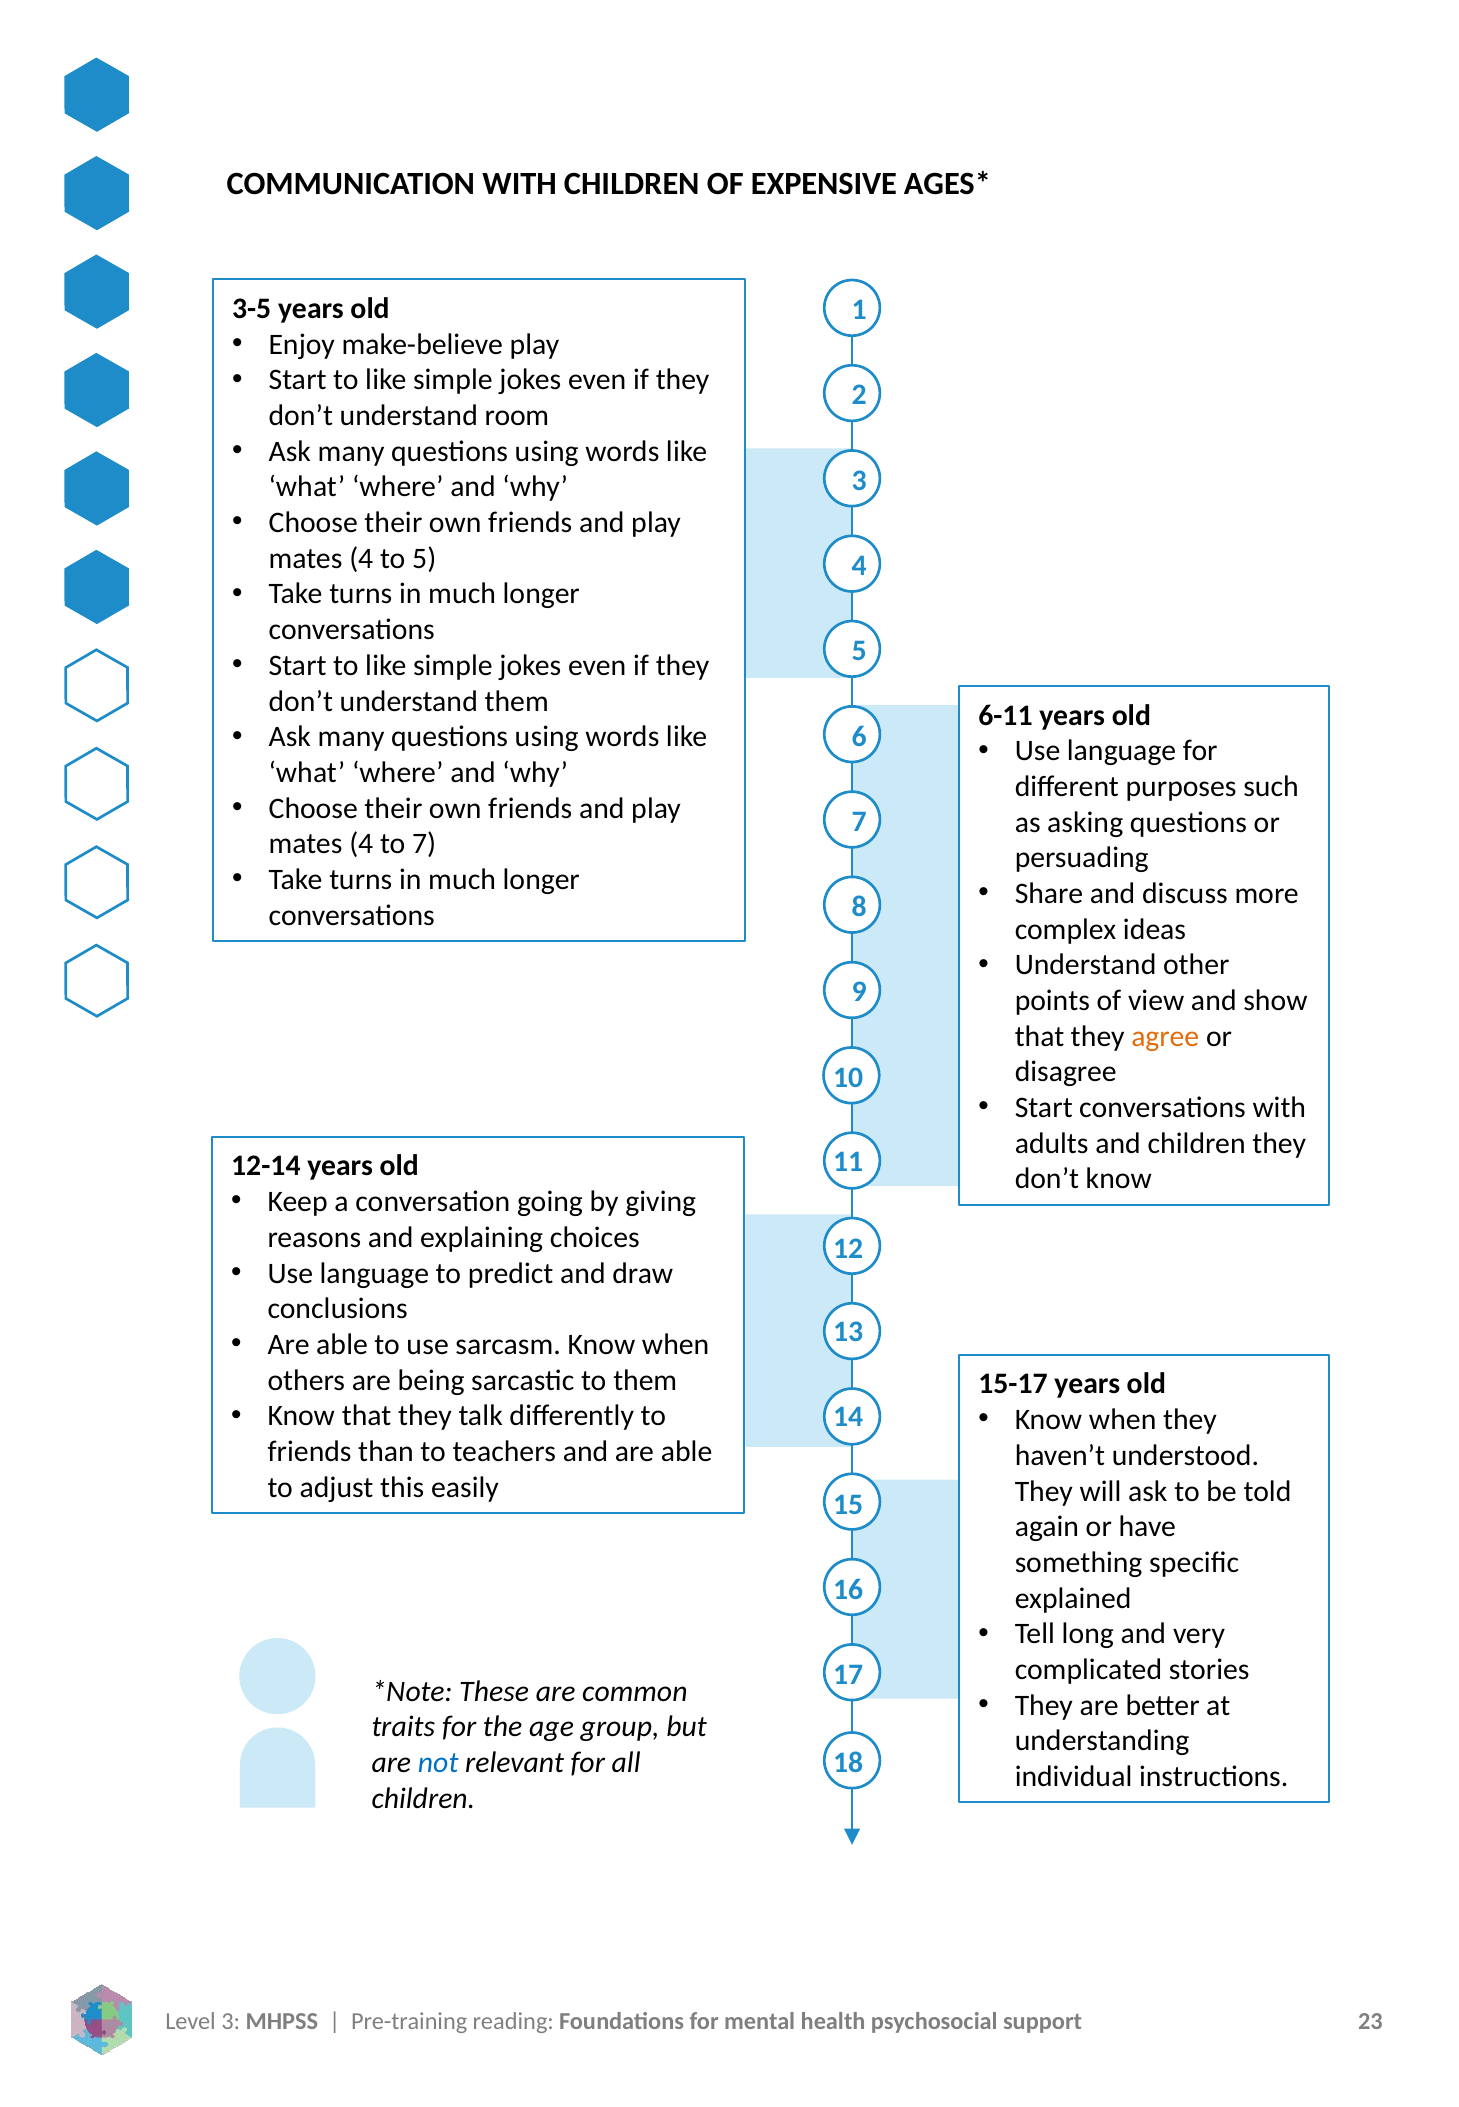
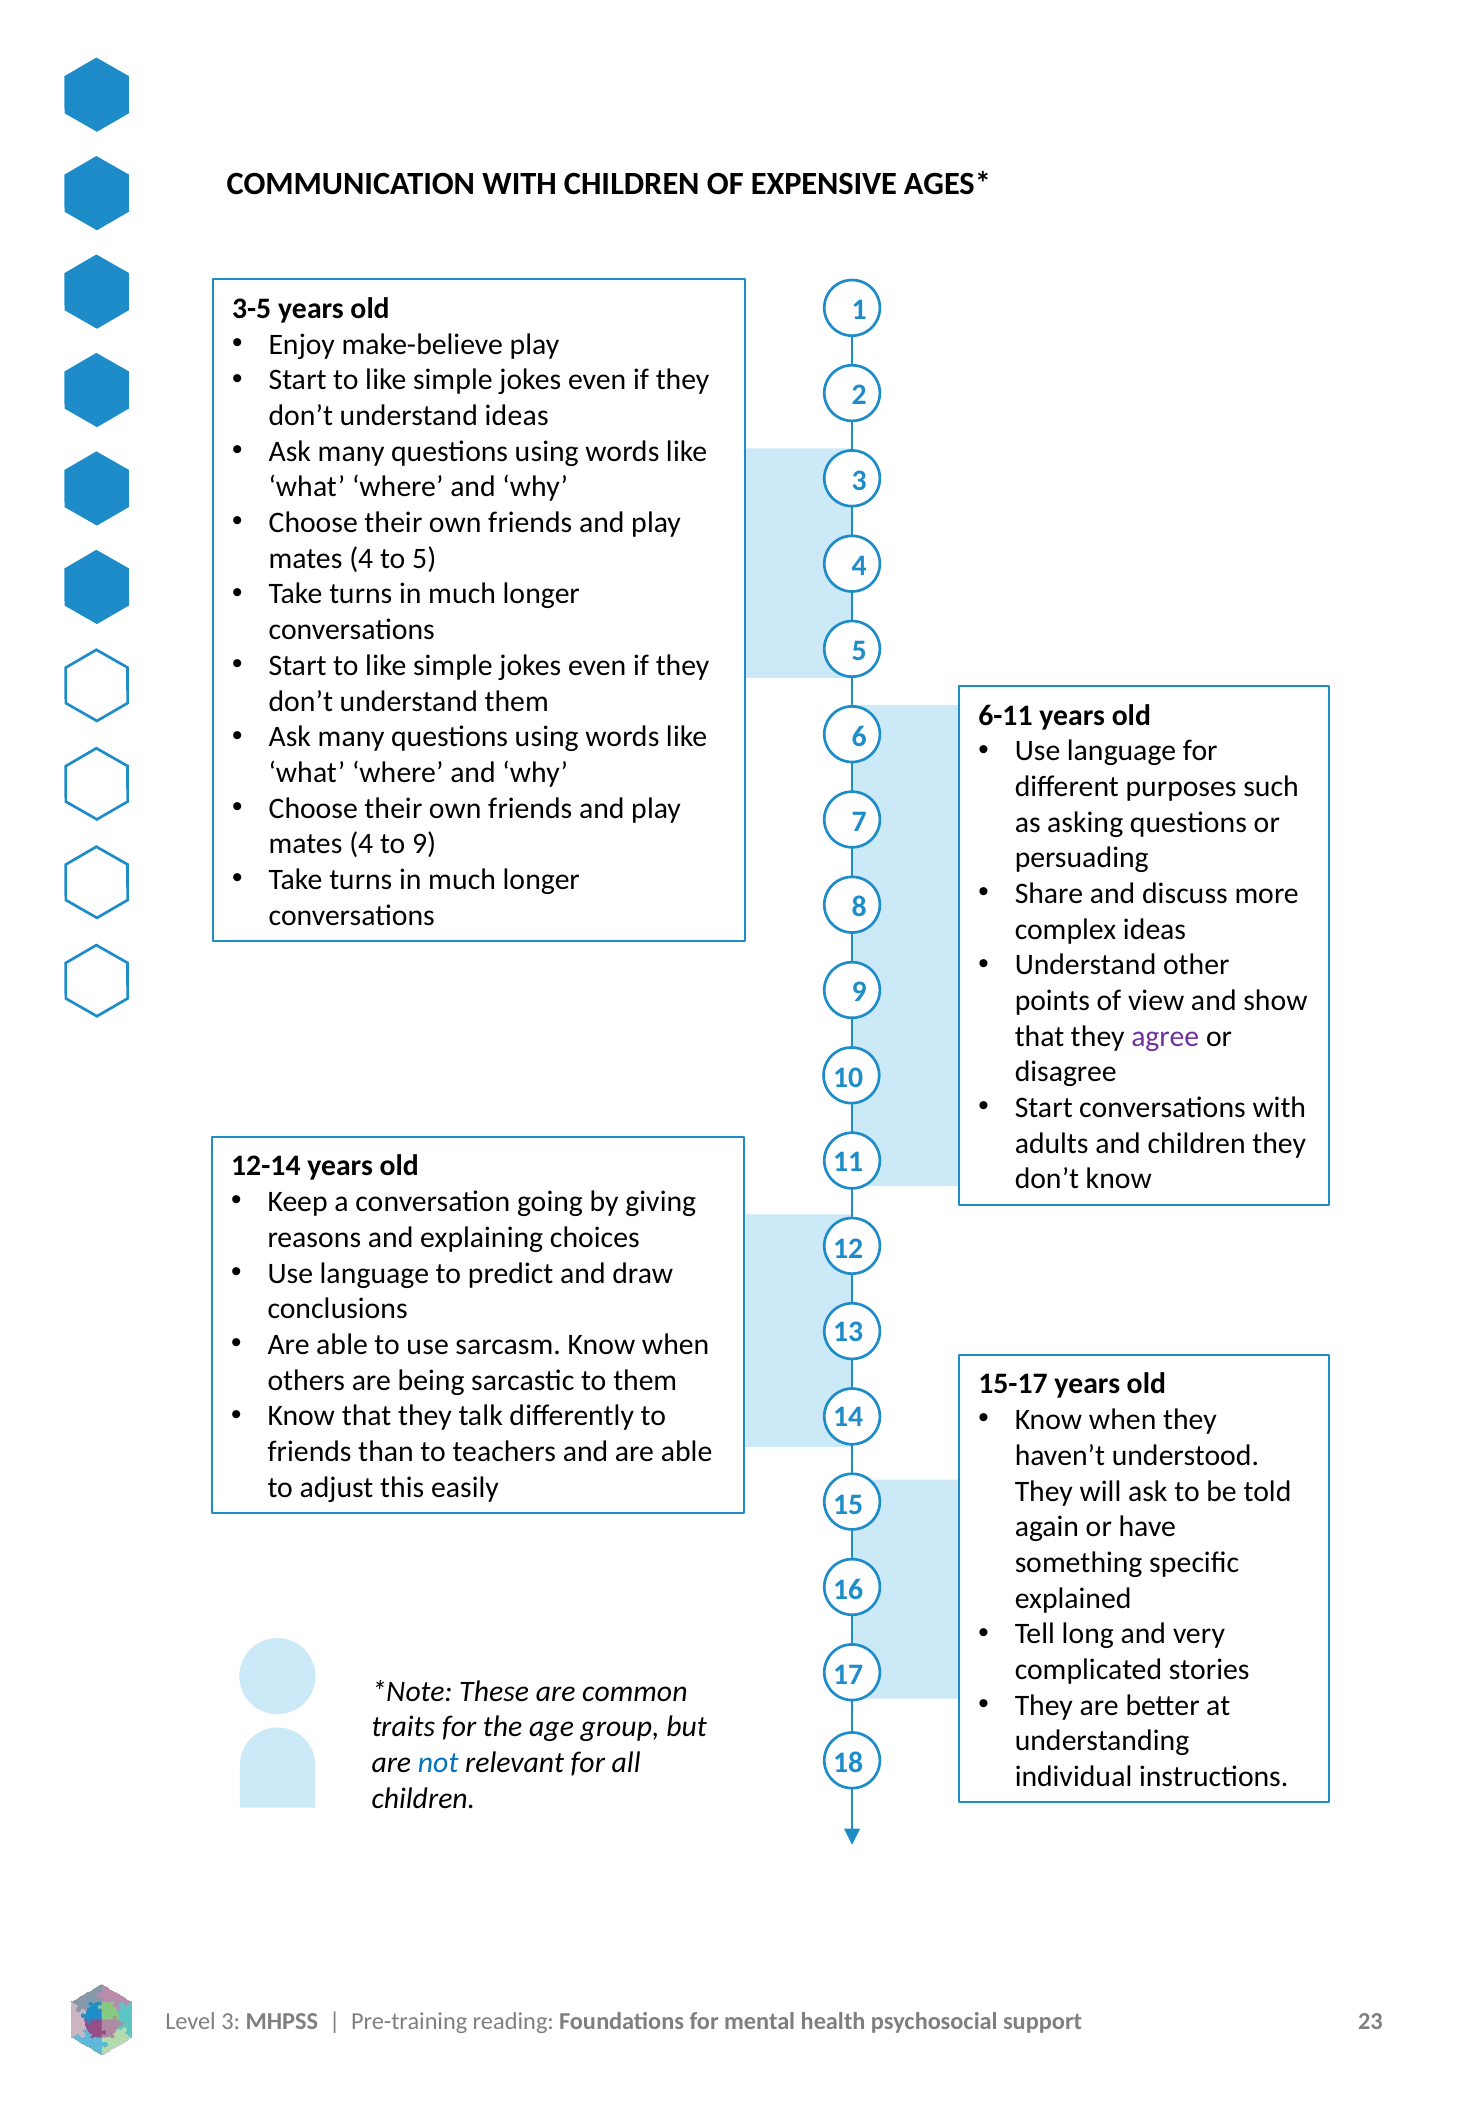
understand room: room -> ideas (517, 416)
to 7: 7 -> 9 (424, 844)
agree colour: orange -> purple (1165, 1037)
